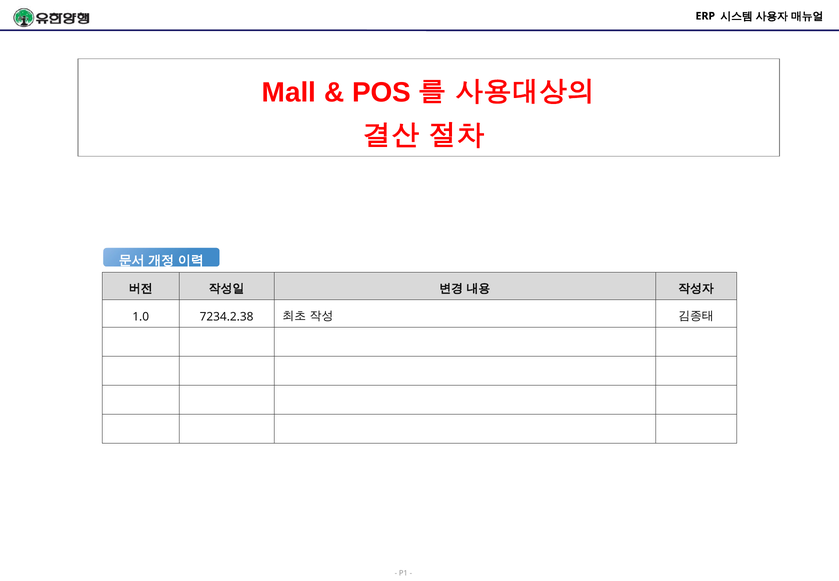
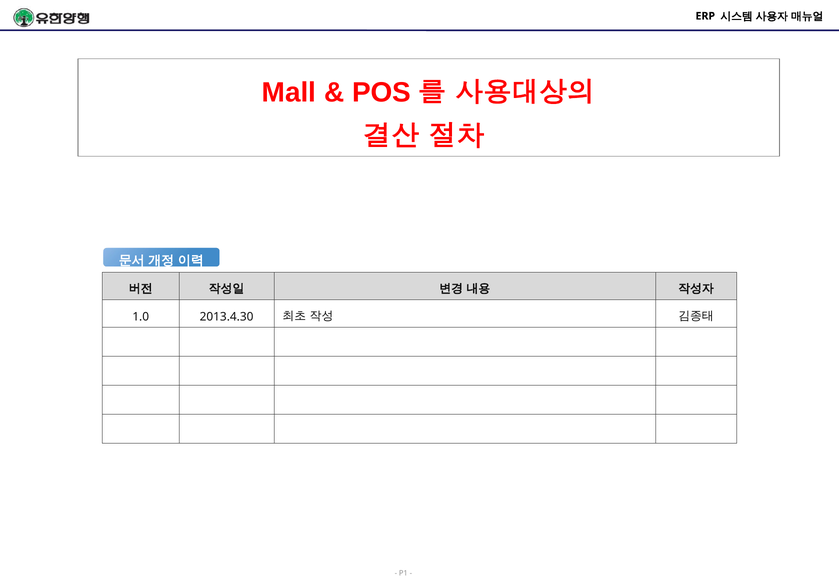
7234.2.38: 7234.2.38 -> 2013.4.30 (227, 317)
